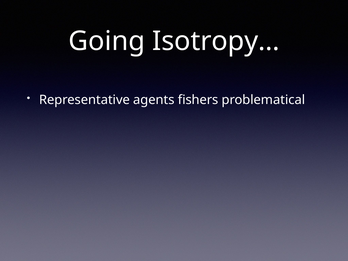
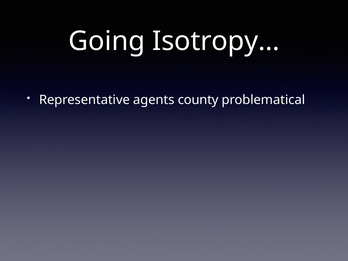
fishers: fishers -> county (198, 100)
